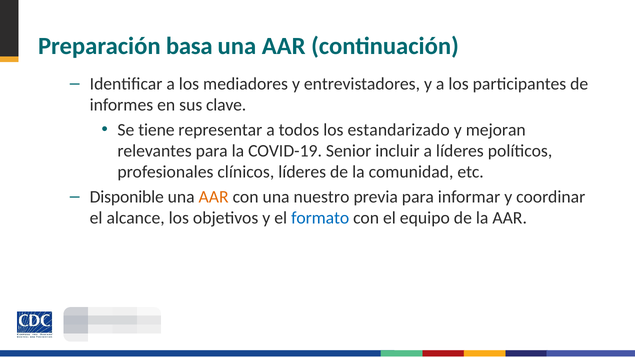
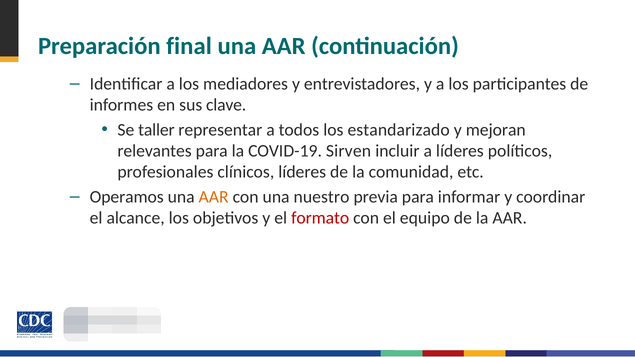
basa: basa -> final (189, 46)
tiene: tiene -> taller (156, 130)
Senior: Senior -> Sirven (349, 151)
Disponible: Disponible -> Operamos (127, 197)
formato colour: blue -> red (320, 218)
